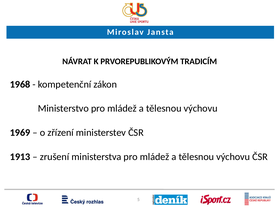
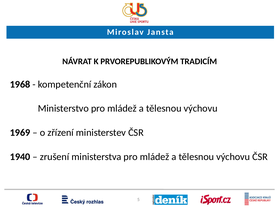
1913: 1913 -> 1940 (20, 157)
